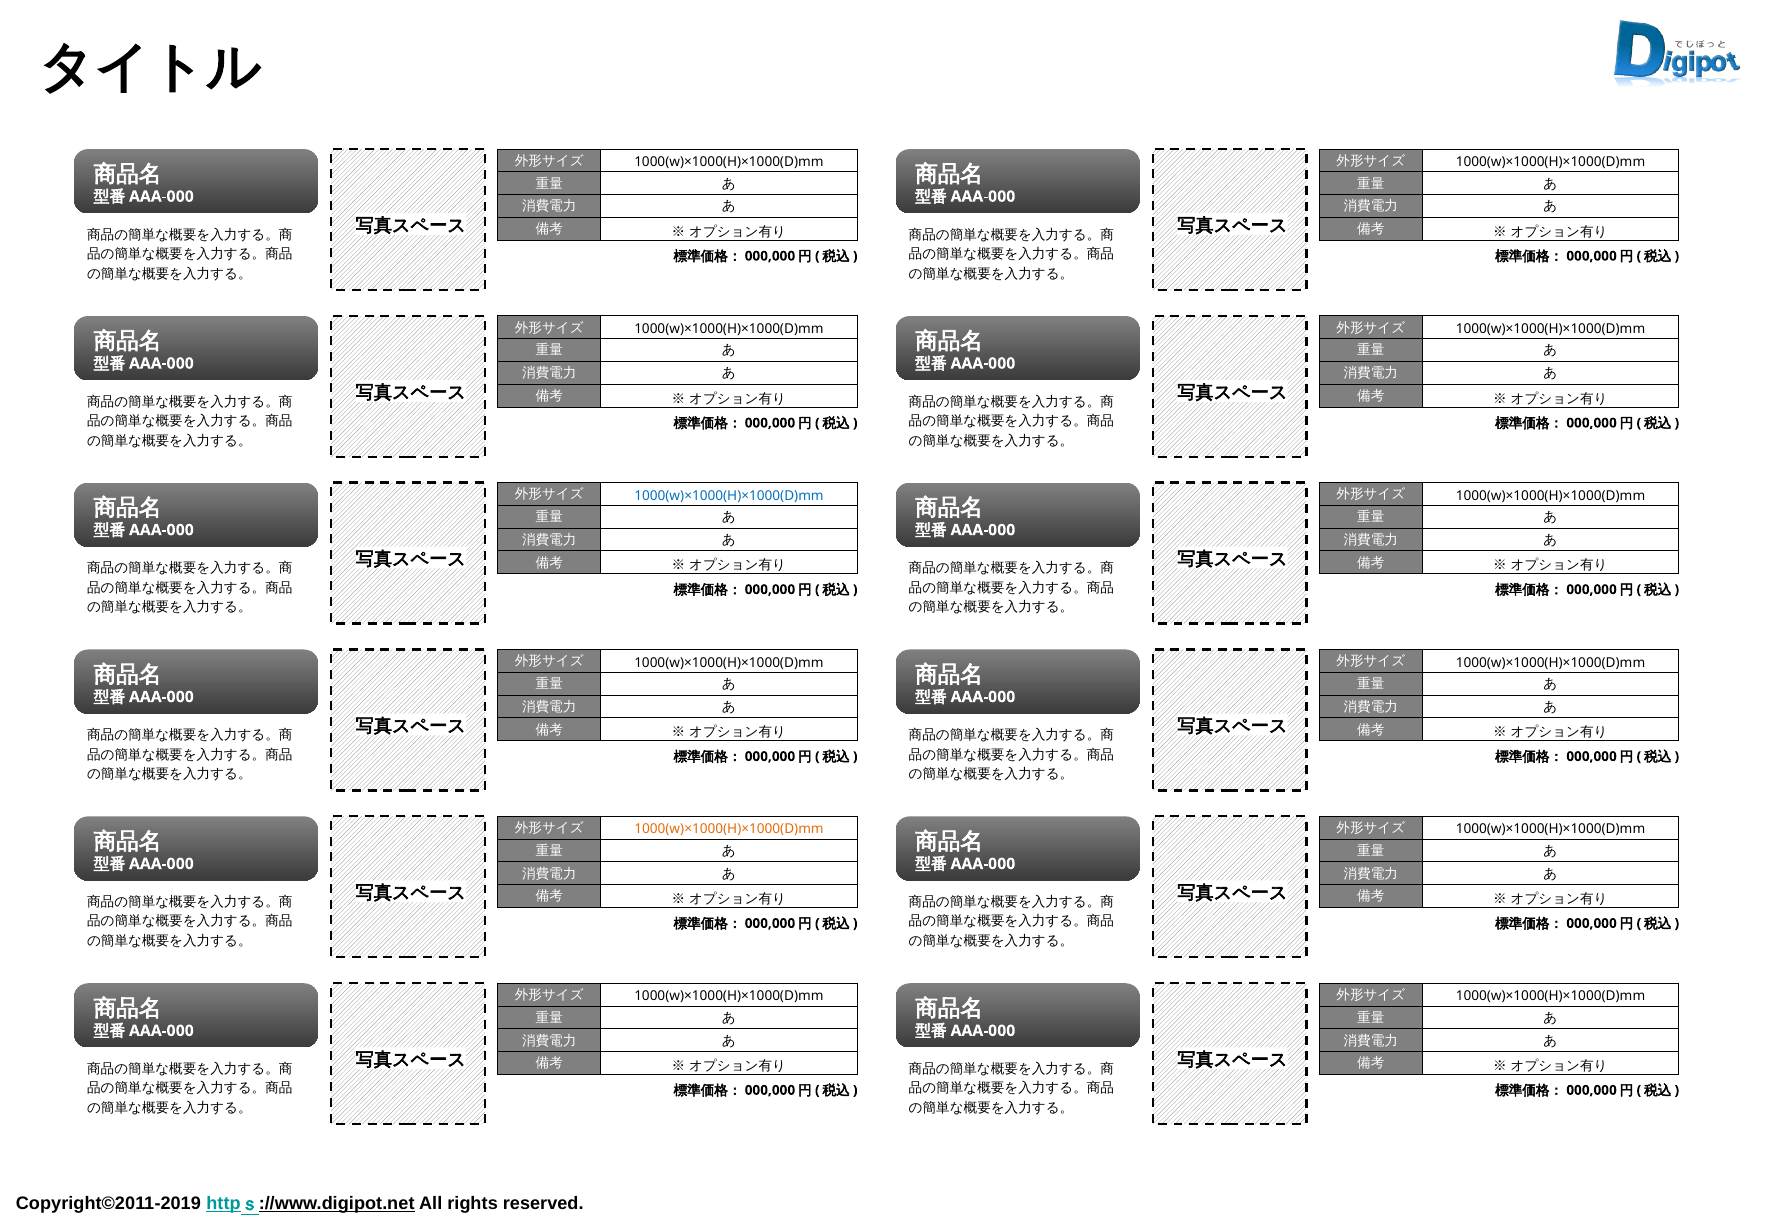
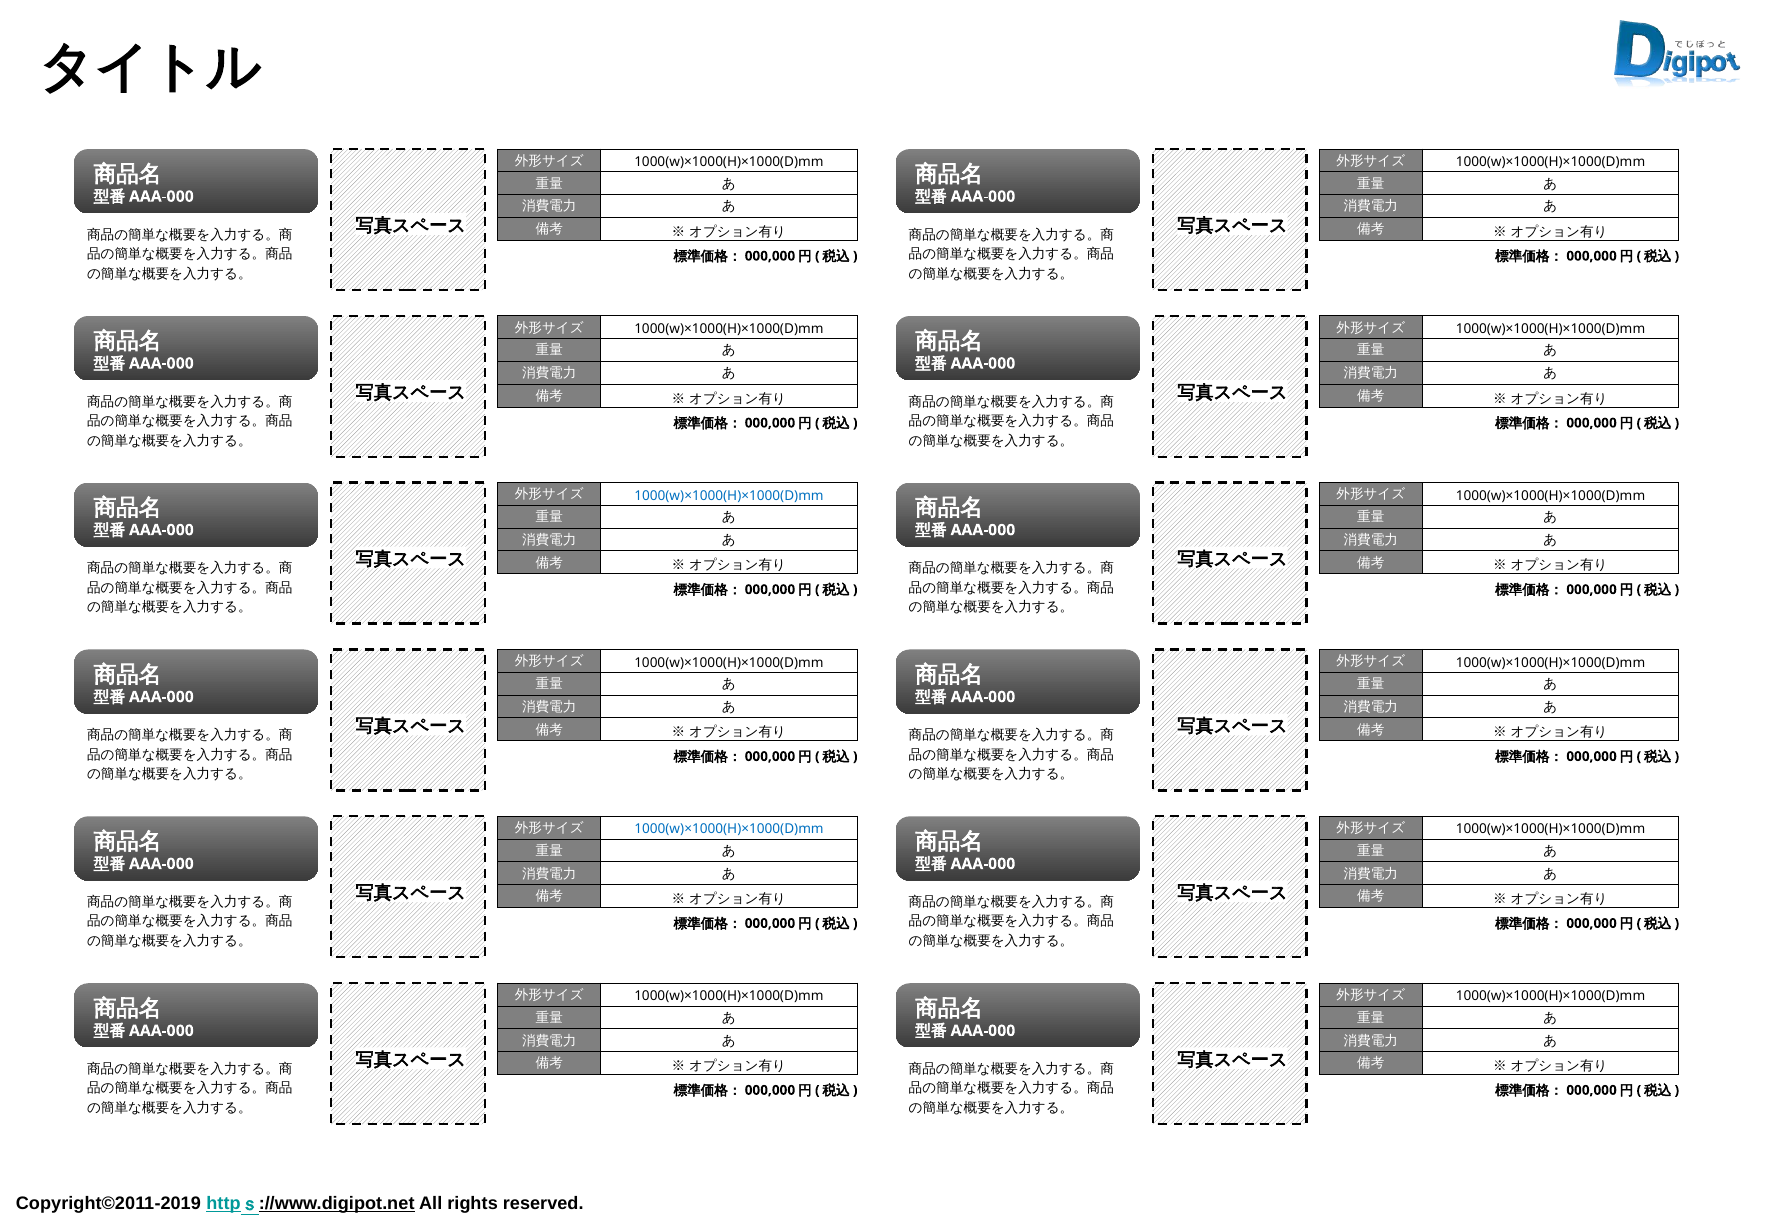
1000(w)×1000(H)×1000(D)mm colour: orange -> blue (729, 830)
